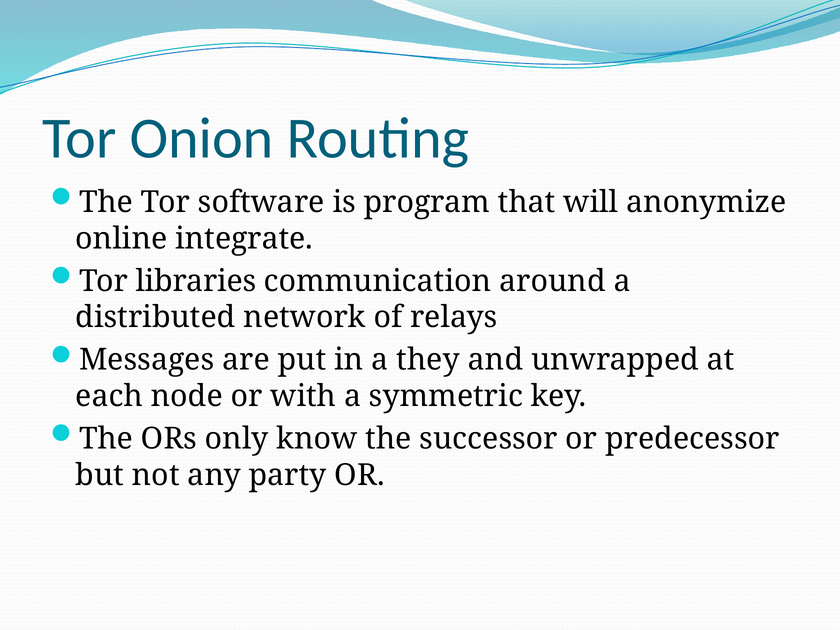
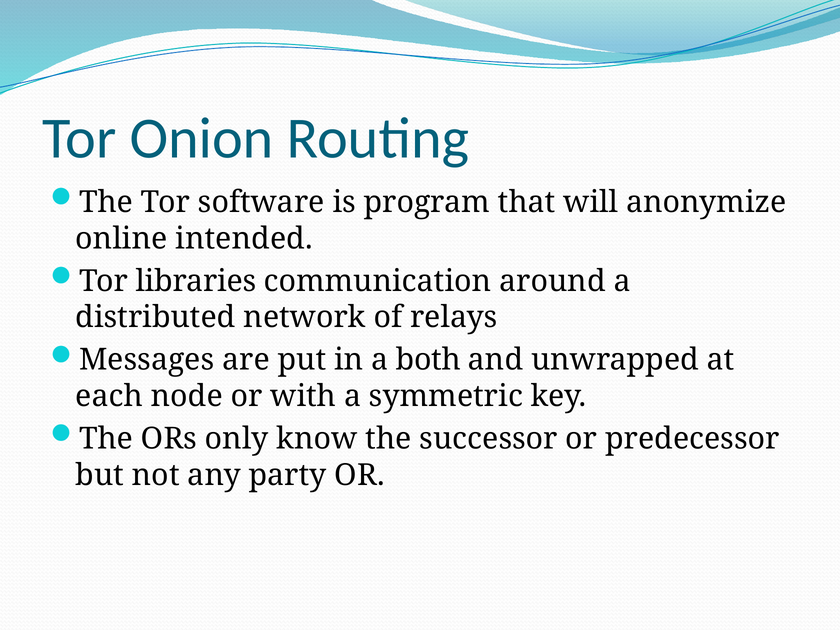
integrate: integrate -> intended (244, 239)
they: they -> both (428, 360)
